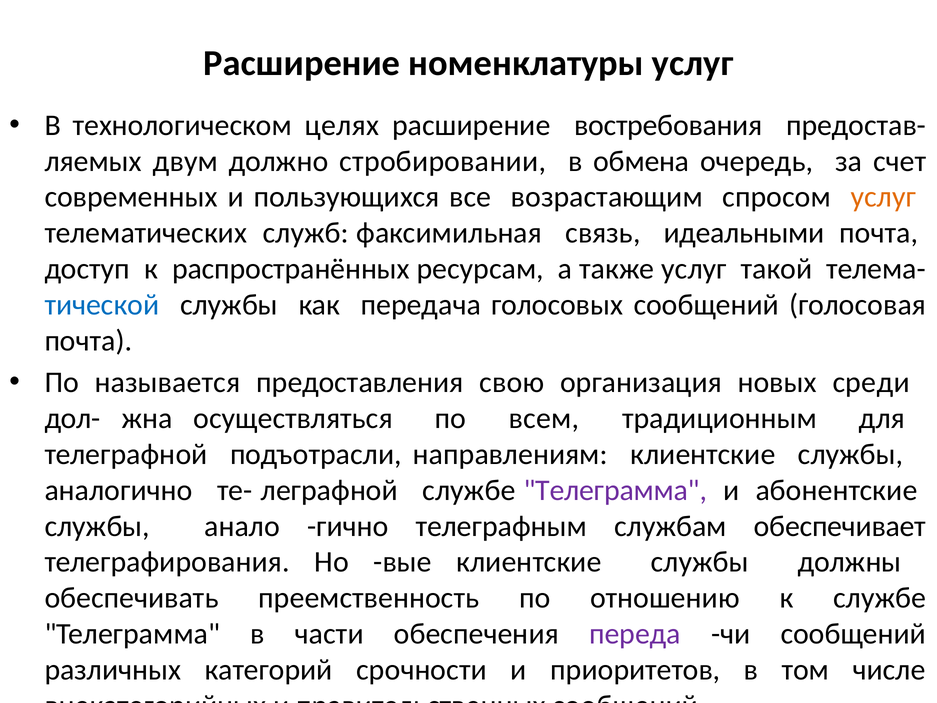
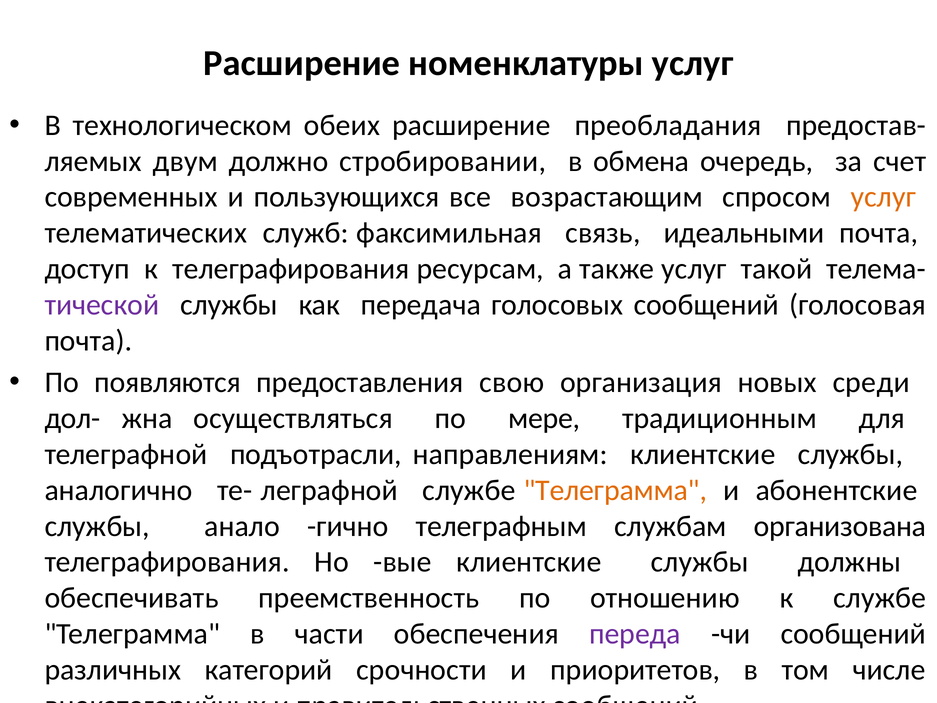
целях: целях -> обеих (342, 125)
востребования: востребования -> преобладания (668, 125)
к распространённых: распространённых -> телеграфирования (291, 269)
тической colour: blue -> purple (102, 305)
называется: называется -> появляются (168, 382)
всем: всем -> мере (544, 418)
Телеграмма colour: purple -> orange (615, 490)
обеспечивает: обеспечивает -> организована (840, 526)
